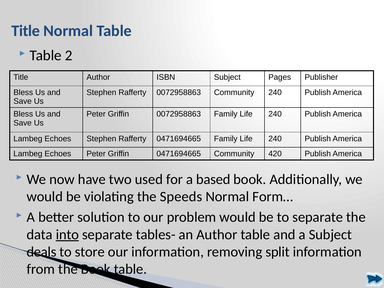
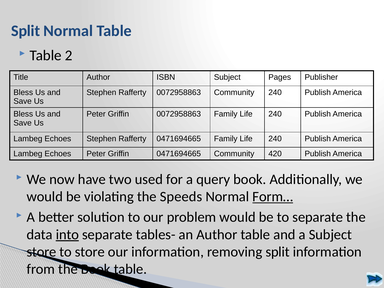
Title: Title -> Split (26, 31)
based: based -> query (213, 179)
Form… underline: none -> present (273, 197)
deals: deals -> store (42, 252)
